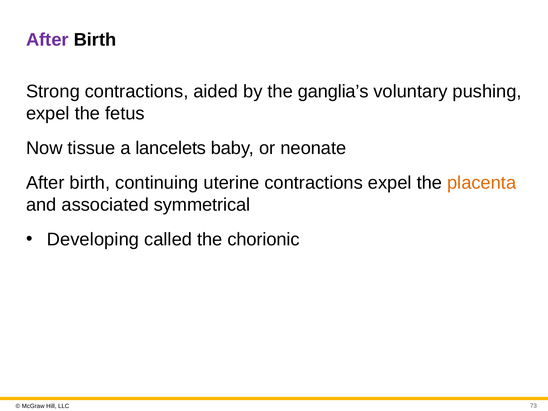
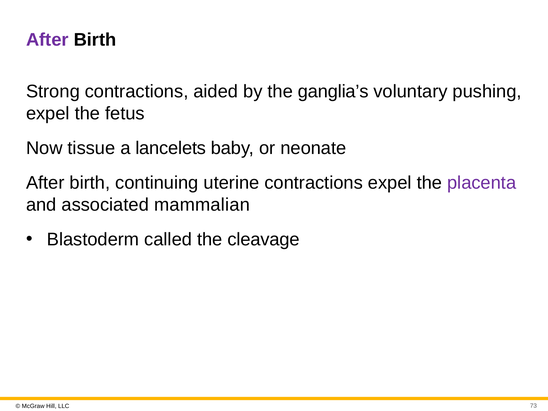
placenta colour: orange -> purple (482, 183)
symmetrical: symmetrical -> mammalian (202, 205)
Developing: Developing -> Blastoderm (93, 239)
chorionic: chorionic -> cleavage (264, 239)
